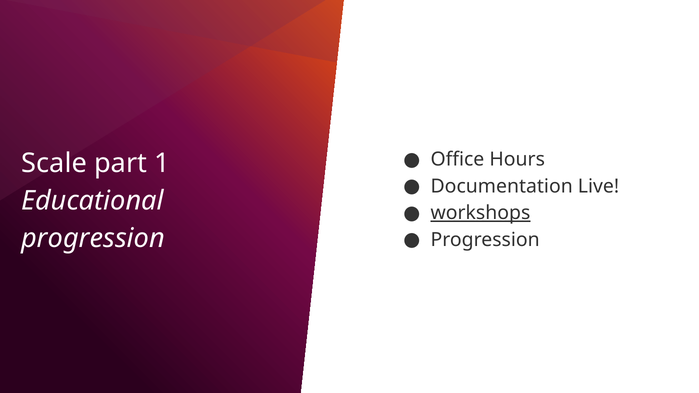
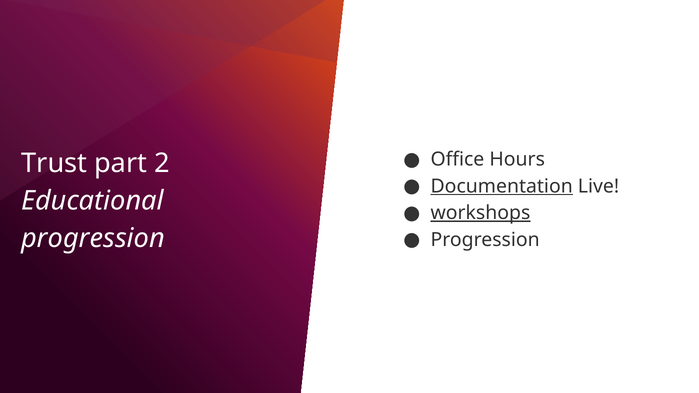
Scale: Scale -> Trust (54, 163)
1: 1 -> 2 (162, 163)
Documentation underline: none -> present (502, 186)
